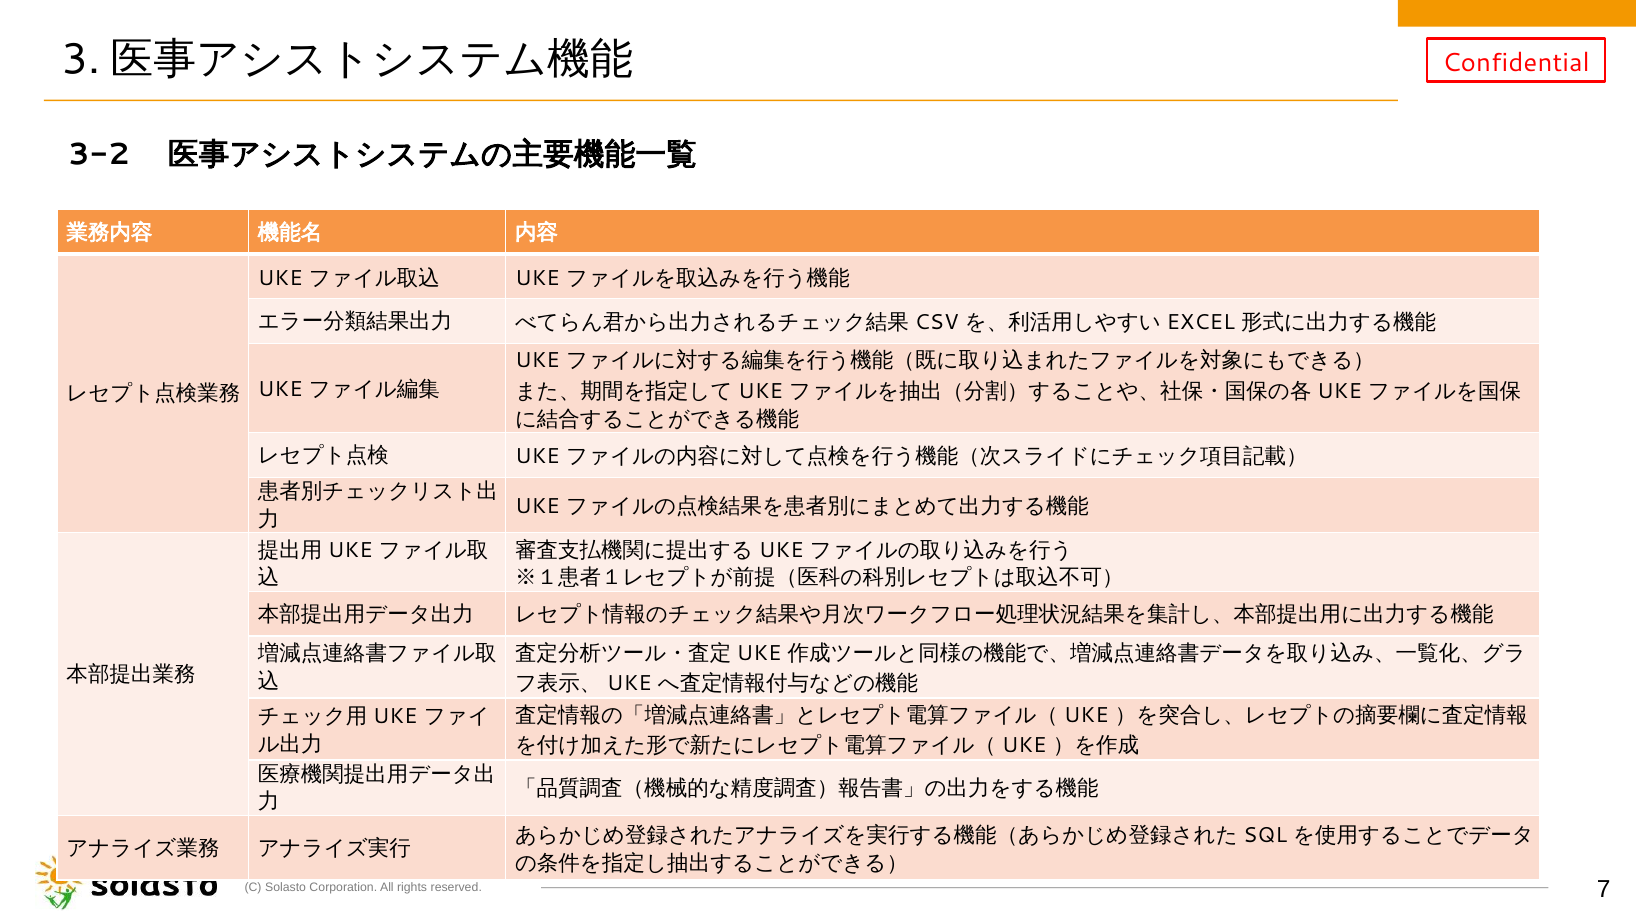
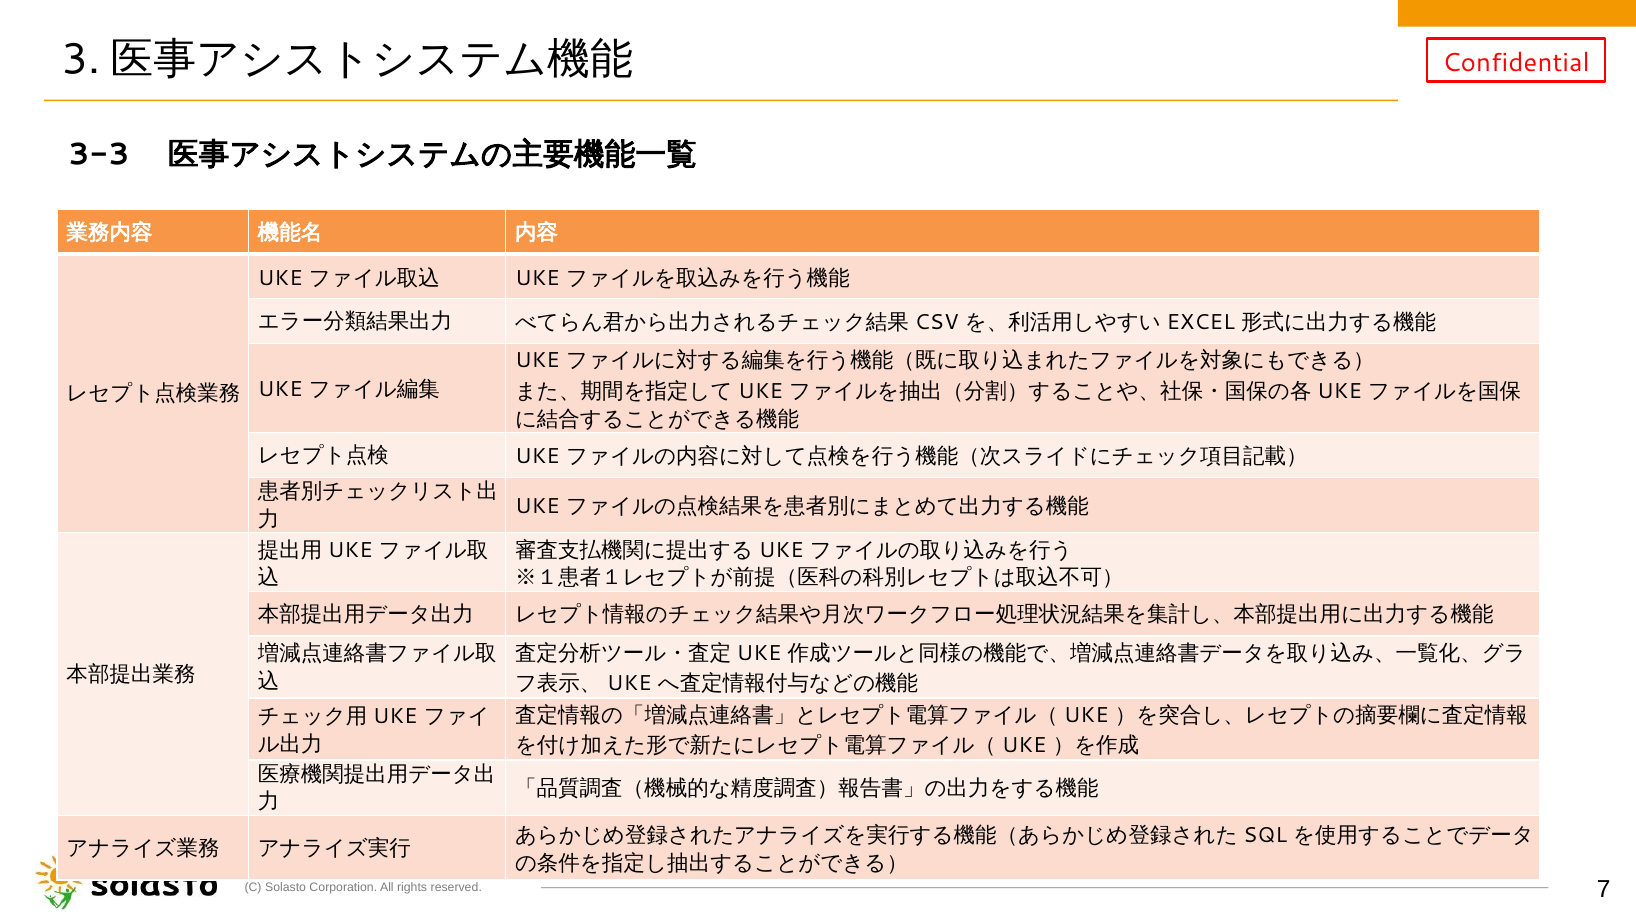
3-2: 3-2 -> 3-3 (99, 154)
